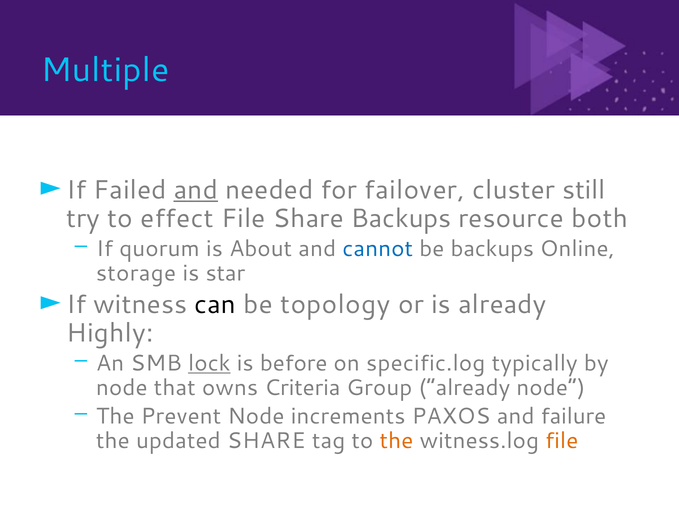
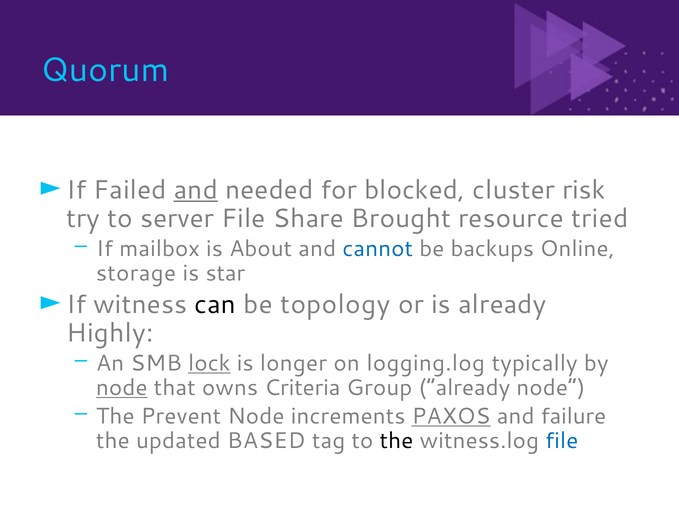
Multiple: Multiple -> Quorum (105, 70)
failover: failover -> blocked (415, 190)
still: still -> risk (584, 190)
effect: effect -> server (177, 219)
Share Backups: Backups -> Brought (401, 219)
both: both -> tried (600, 219)
quorum: quorum -> mailbox (160, 249)
before: before -> longer (294, 363)
specific.log: specific.log -> logging.log (426, 363)
node underline: none -> present (122, 388)
PAXOS underline: none -> present (451, 416)
updated SHARE: SHARE -> BASED (266, 441)
the colour: orange -> black (396, 441)
file colour: orange -> blue (562, 441)
